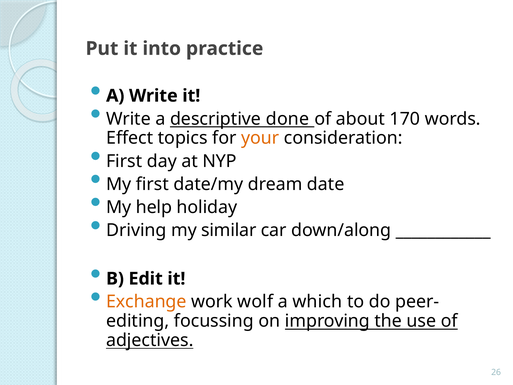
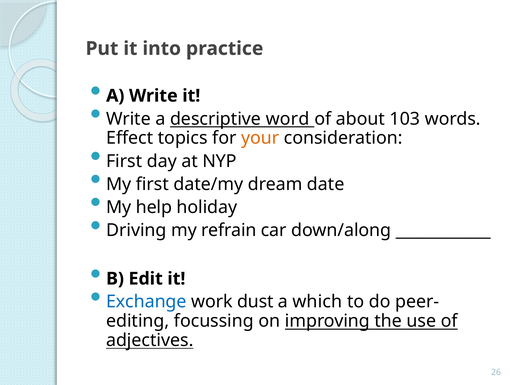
done: done -> word (288, 119)
170: 170 -> 103 (405, 119)
similar: similar -> refrain (229, 230)
Exchange colour: orange -> blue (146, 302)
wolf: wolf -> dust (255, 302)
